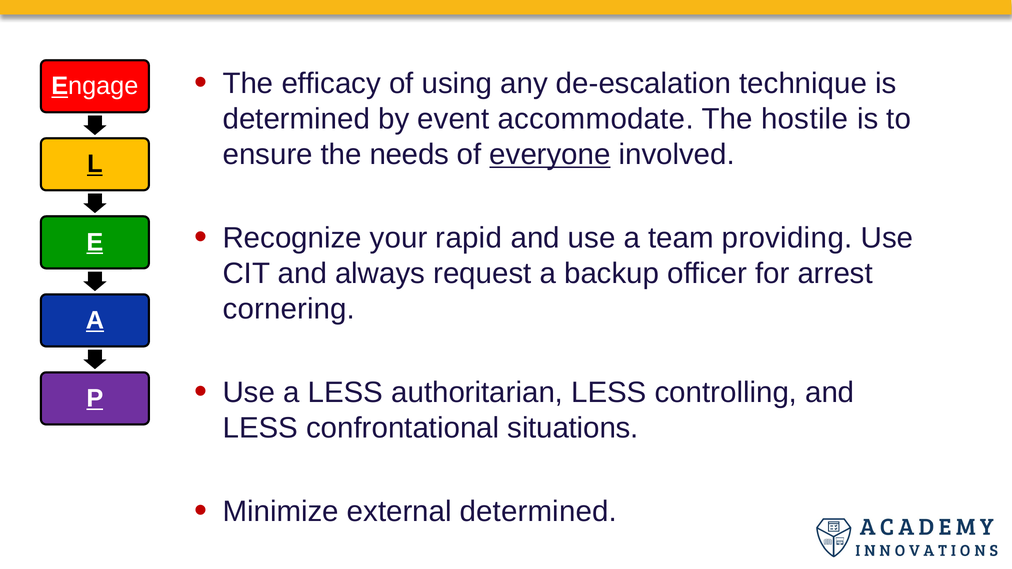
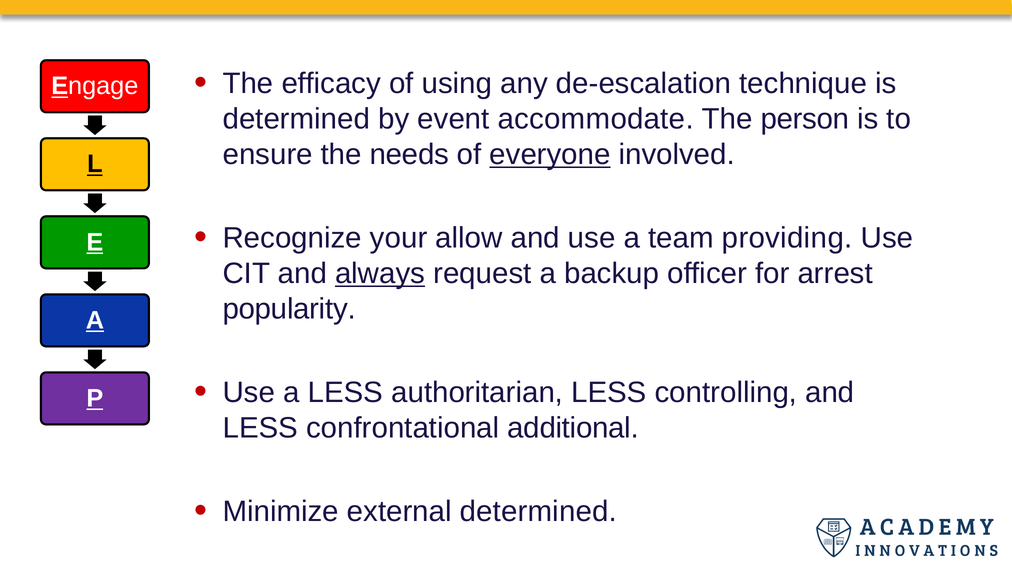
hostile: hostile -> person (805, 119)
rapid: rapid -> allow (469, 238)
always underline: none -> present (380, 274)
cornering: cornering -> popularity (289, 309)
situations: situations -> additional (573, 428)
